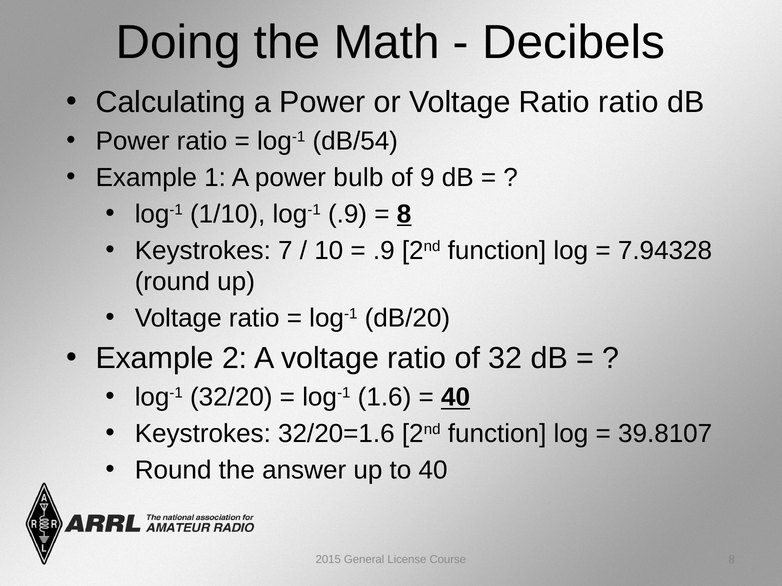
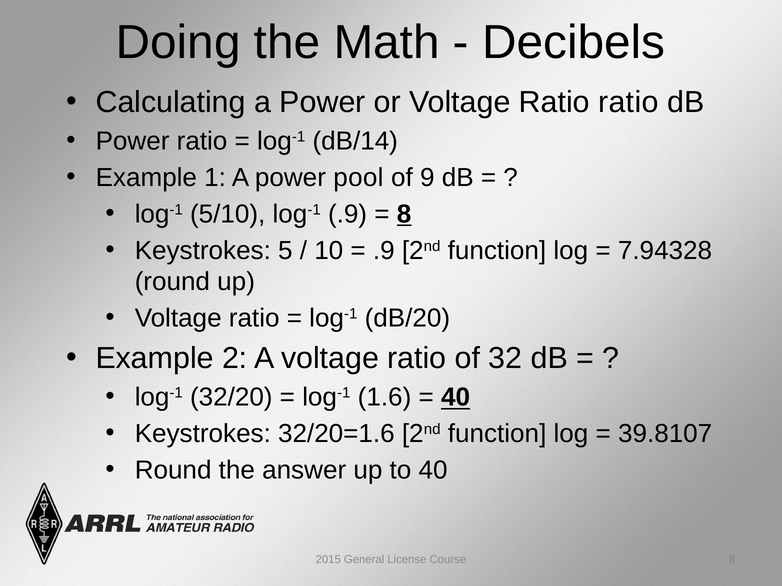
dB/54: dB/54 -> dB/14 (355, 141)
bulb: bulb -> pool (358, 178)
1/10: 1/10 -> 5/10 (228, 214)
7: 7 -> 5 (285, 251)
